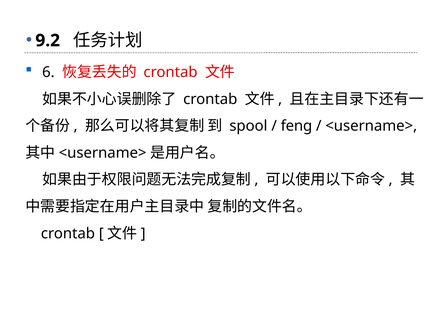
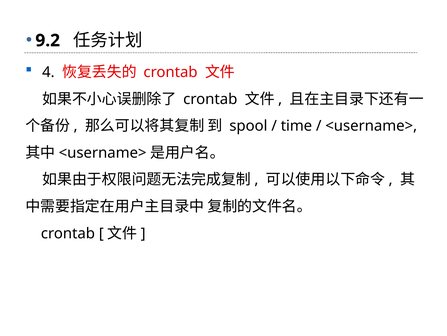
6: 6 -> 4 (48, 72)
feng: feng -> time (296, 126)
